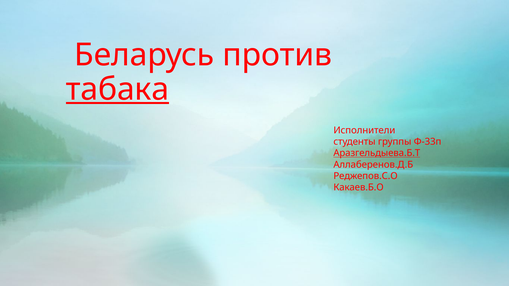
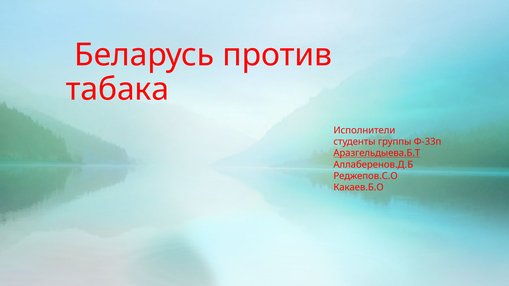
табака underline: present -> none (117, 90)
